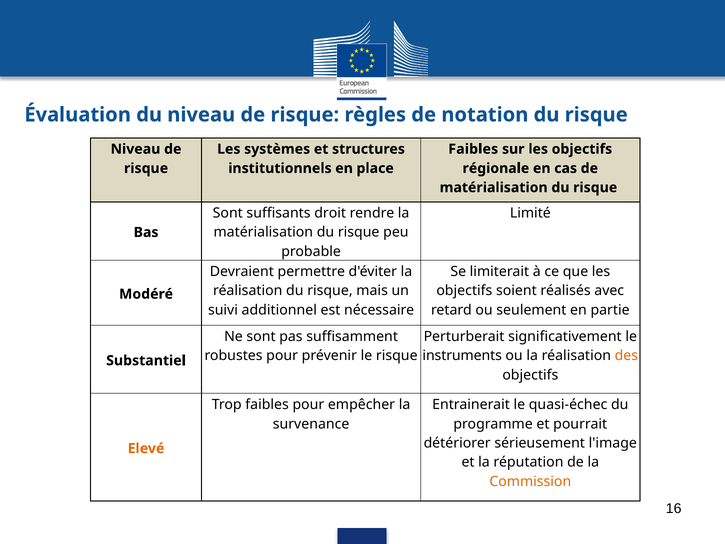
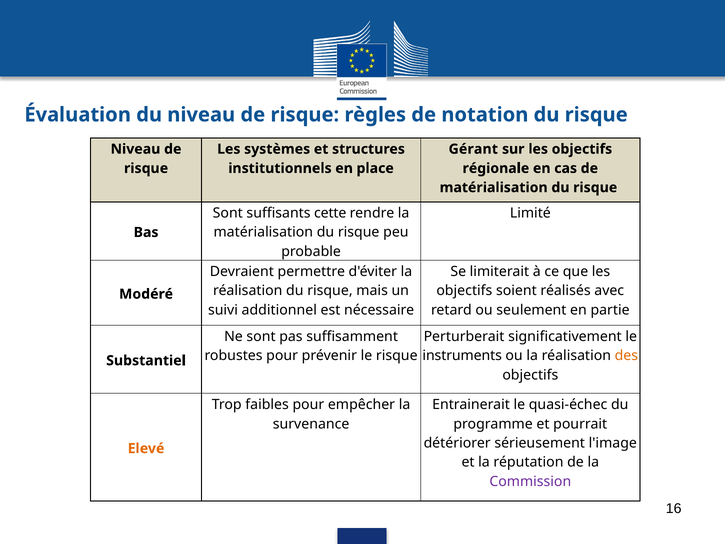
Faibles: Faibles -> Gérant (473, 149)
droit: droit -> cette (330, 213)
Commission colour: orange -> purple (530, 481)
